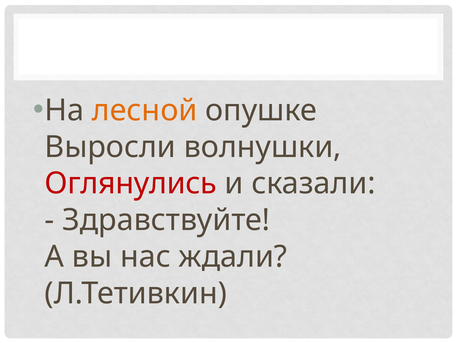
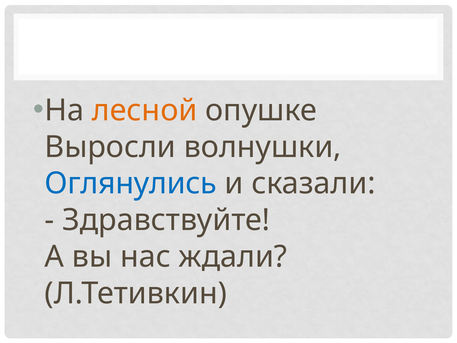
Оглянулись colour: red -> blue (131, 183)
